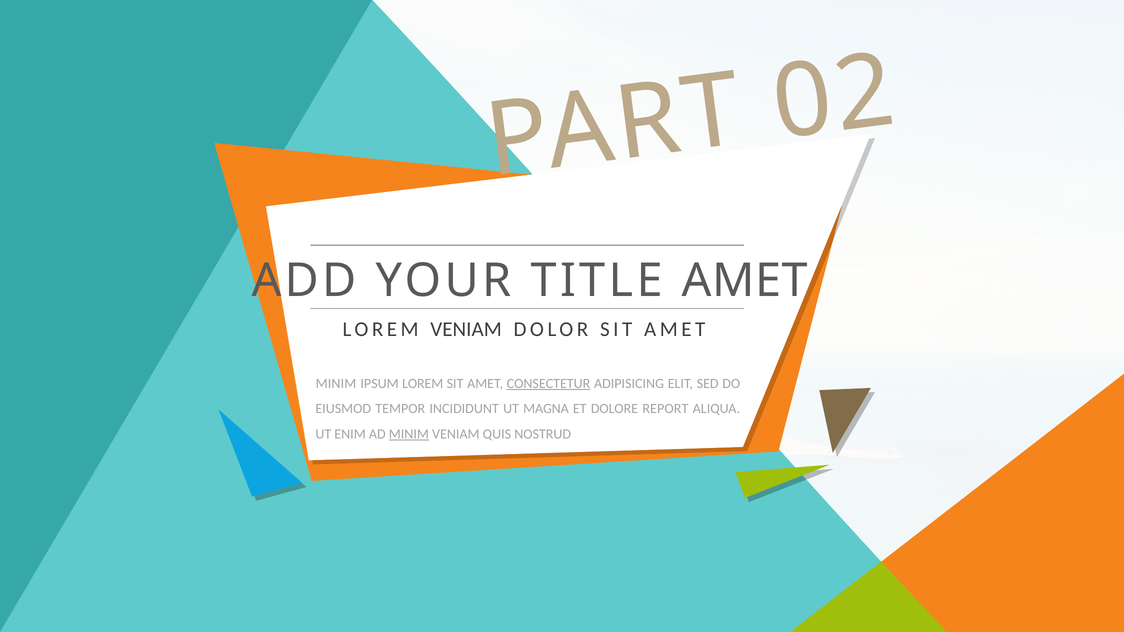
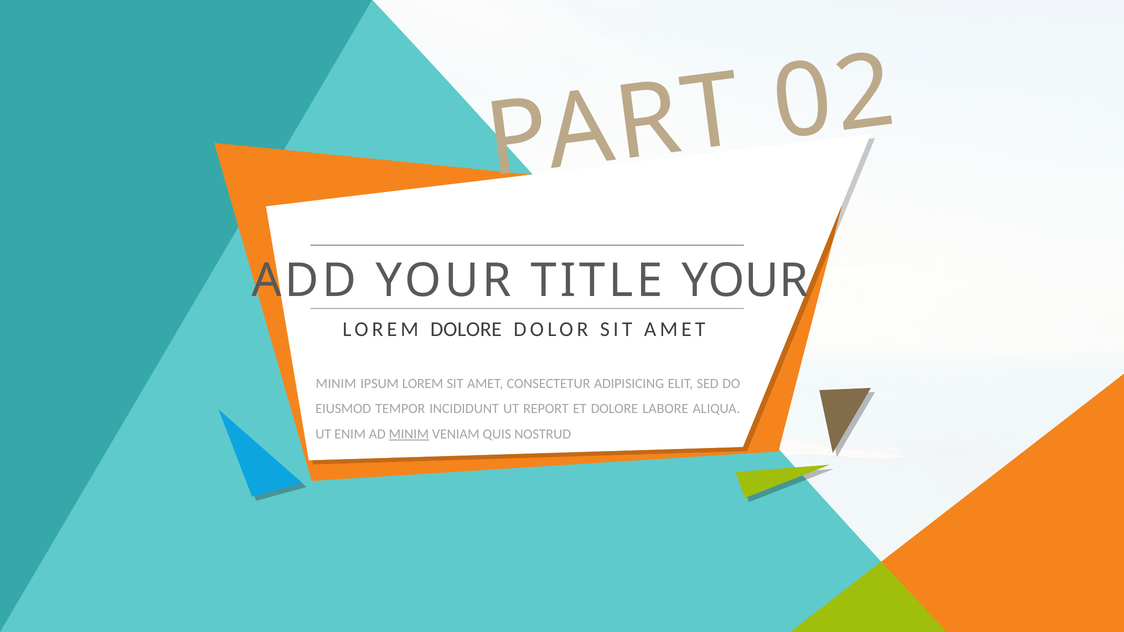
TITLE AMET: AMET -> YOUR (745, 281)
LOREM VENIAM: VENIAM -> DOLORE (466, 329)
CONSECTETUR underline: present -> none (548, 384)
MAGNA: MAGNA -> REPORT (546, 409)
REPORT: REPORT -> LABORE (665, 409)
